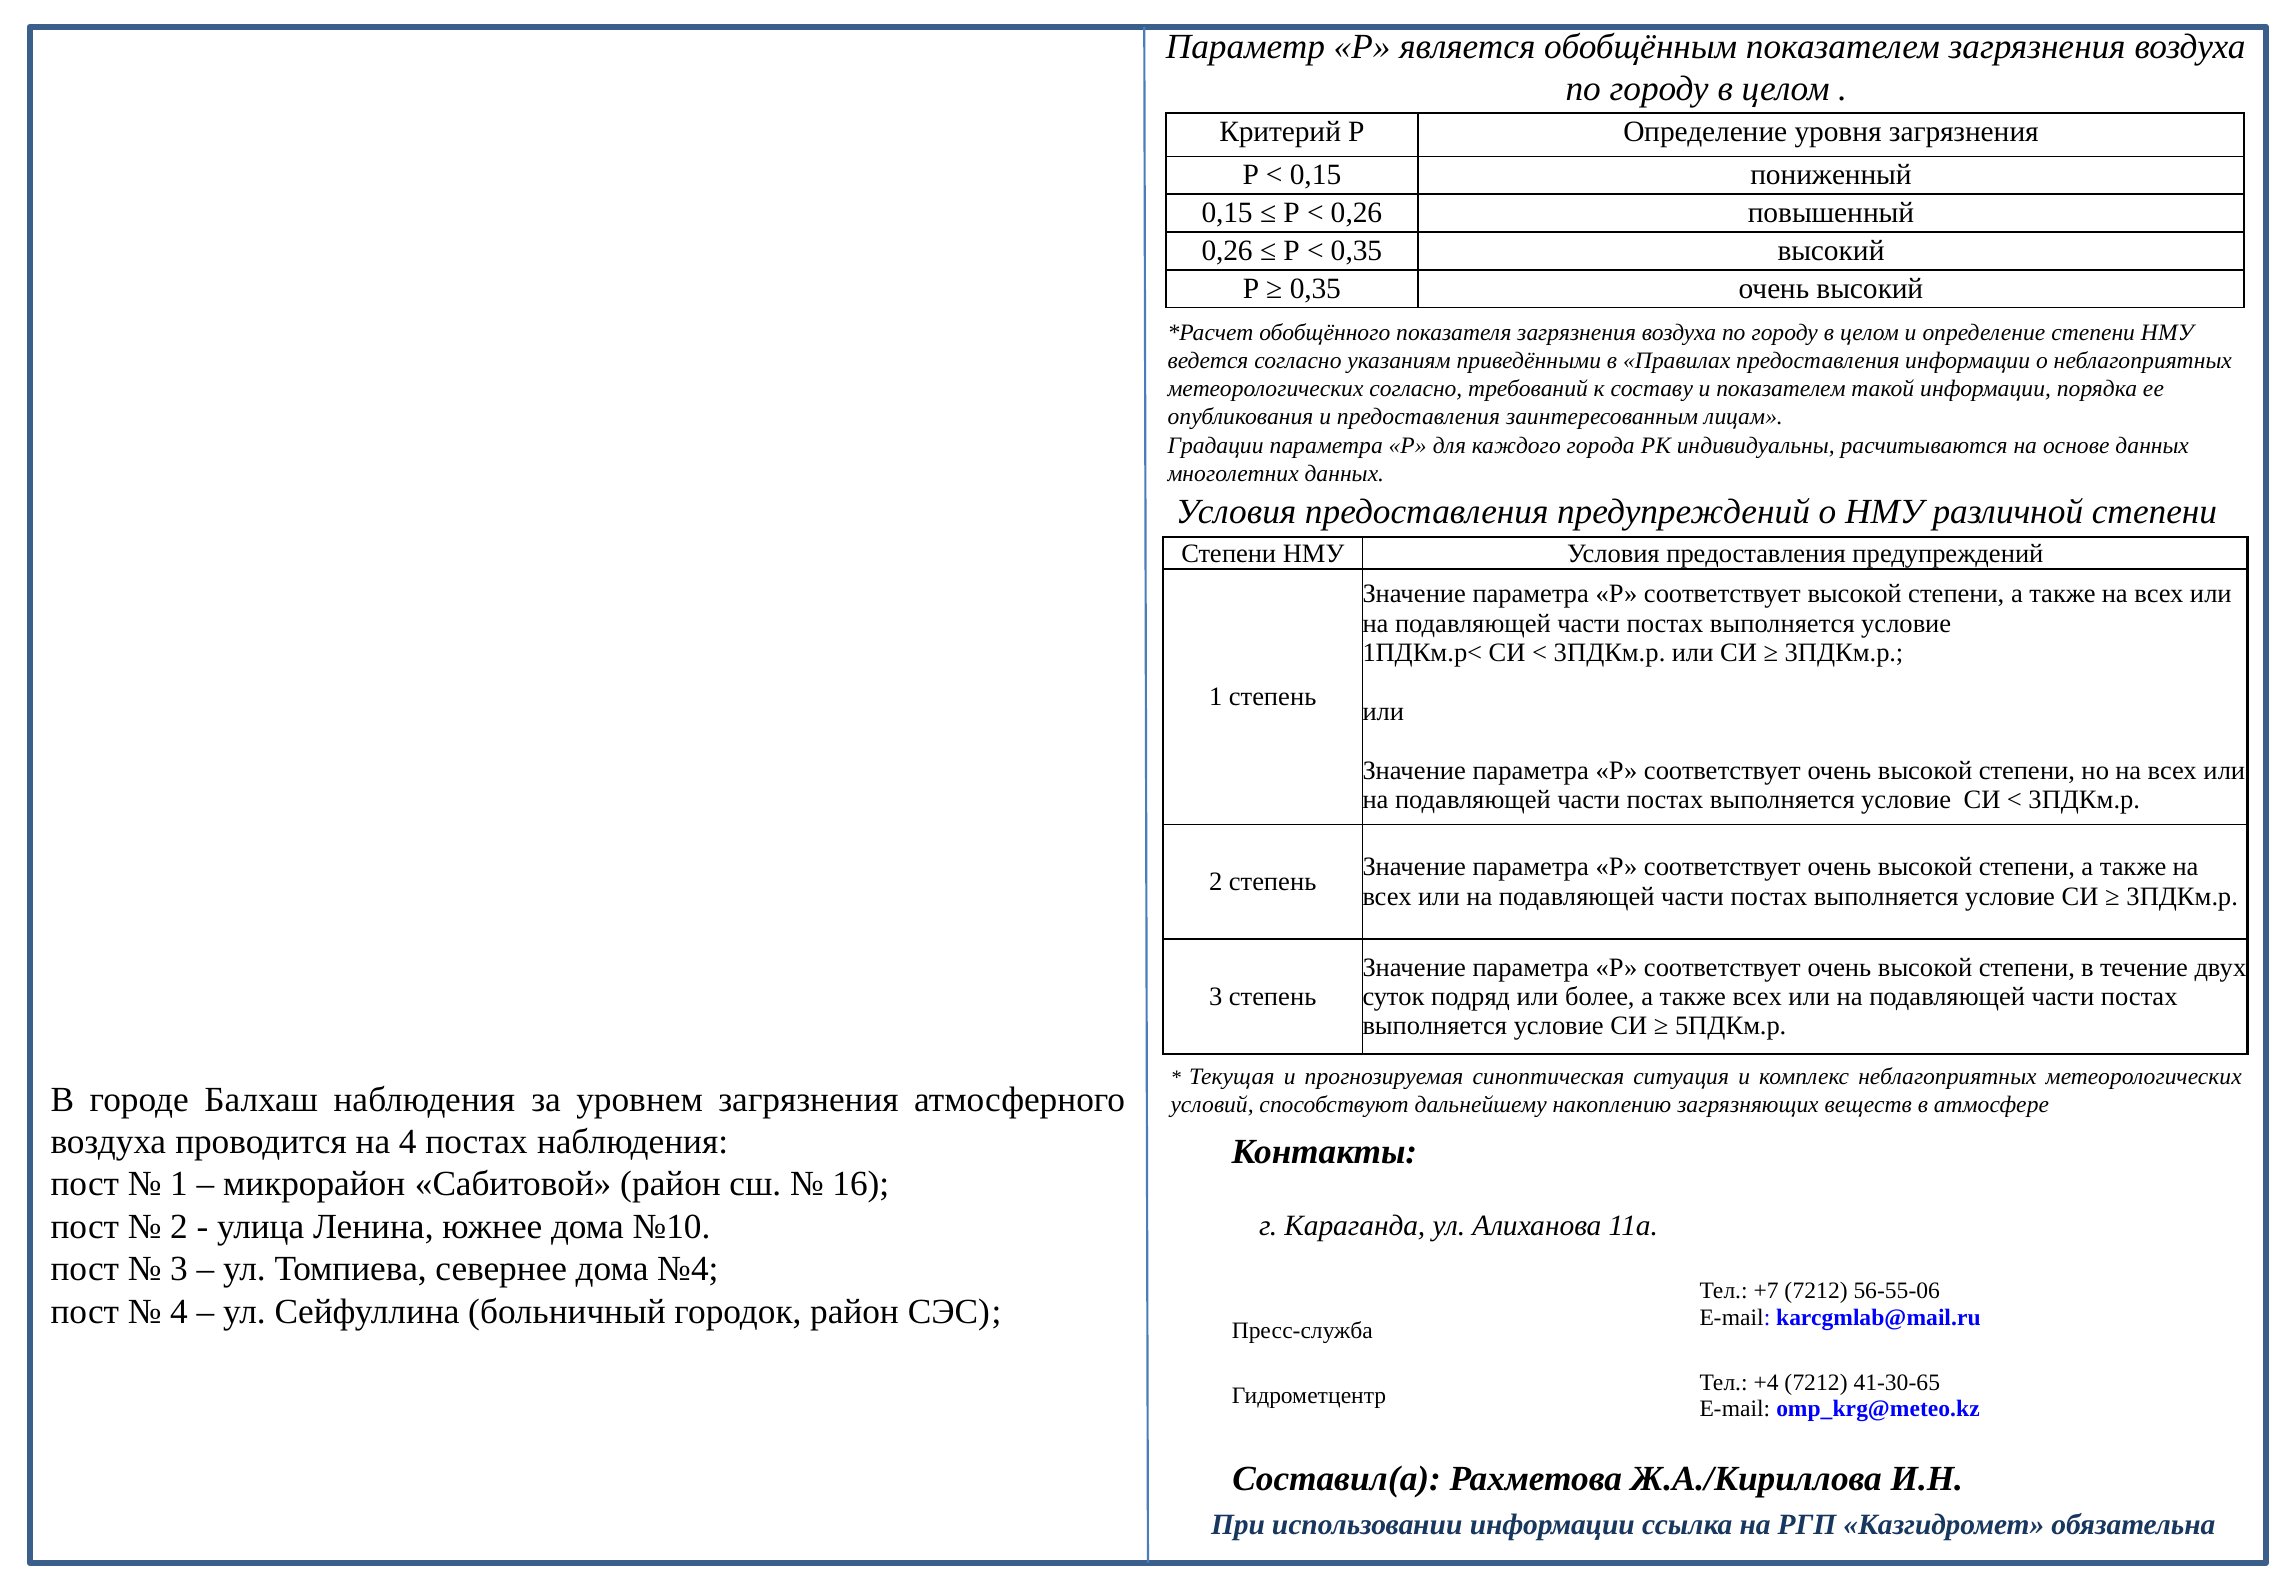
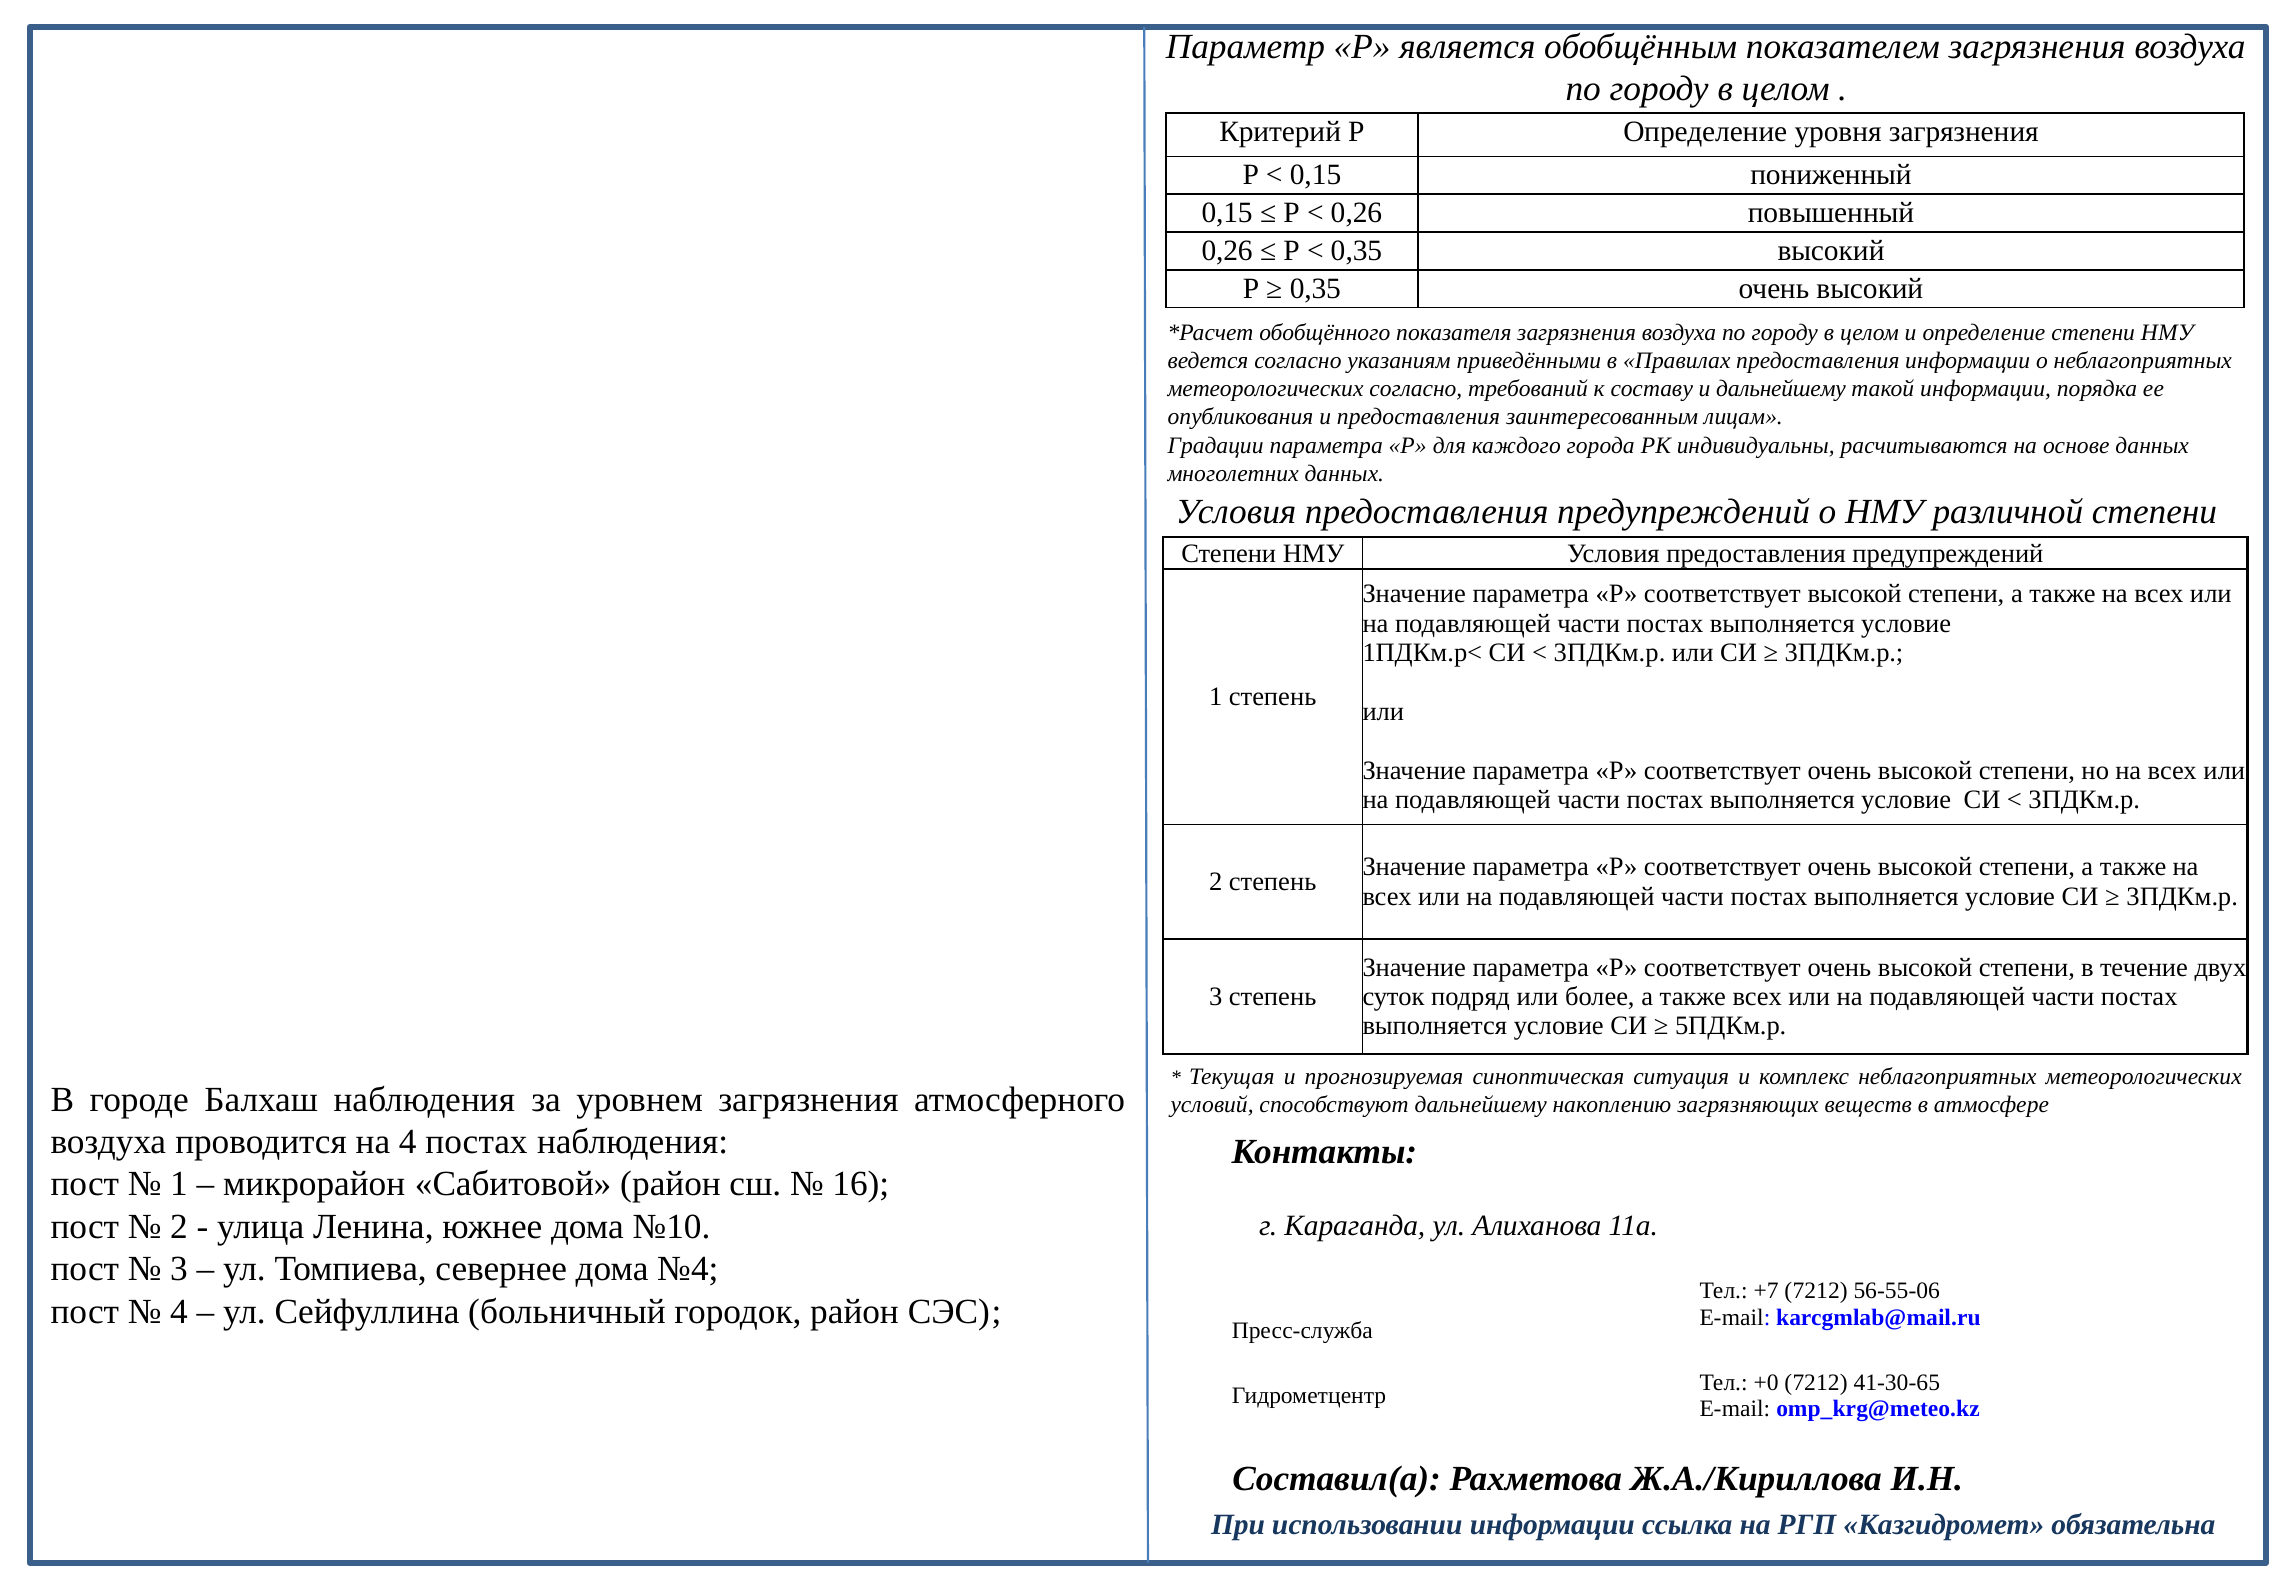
и показателем: показателем -> дальнейшему (1781, 389)
+4: +4 -> +0 (1766, 1383)
